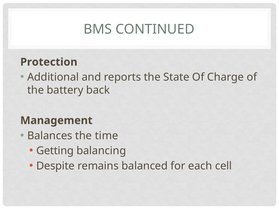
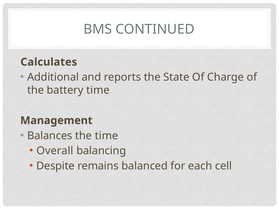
Protection: Protection -> Calculates (49, 62)
battery back: back -> time (98, 90)
Getting: Getting -> Overall (55, 151)
